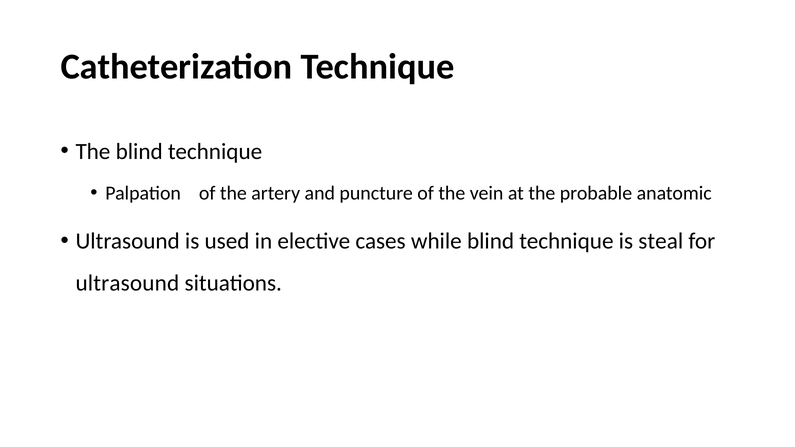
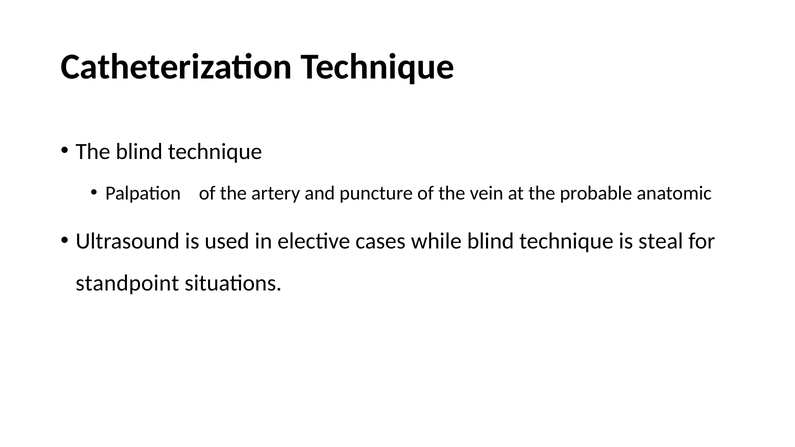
ultrasound: ultrasound -> standpoint (127, 283)
